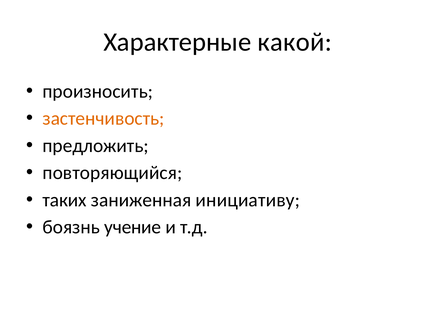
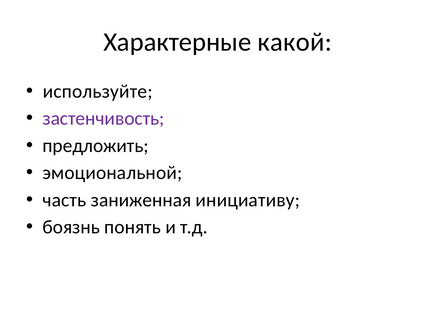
произносить: произносить -> используйте (98, 91)
застенчивость colour: orange -> purple (104, 119)
повторяющийся: повторяющийся -> эмоциональной (112, 173)
таких: таких -> часть (64, 200)
учение: учение -> понять (133, 227)
